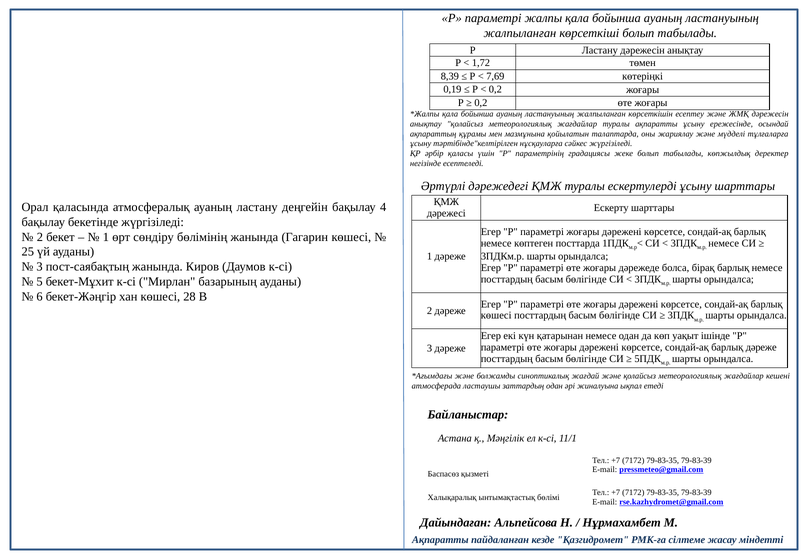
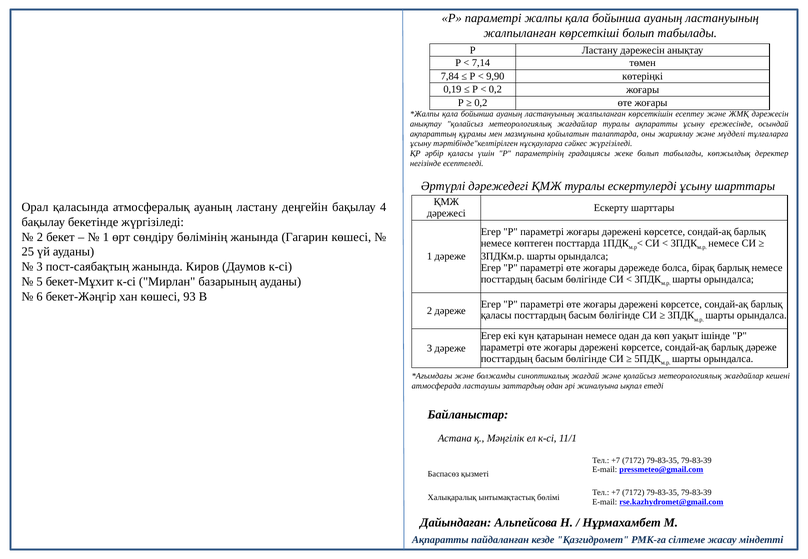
1,72: 1,72 -> 7,14 (481, 63)
8,39: 8,39 -> 7,84 (450, 76)
7,69: 7,69 -> 9,90 (495, 76)
28: 28 -> 93 (189, 297)
көшесі: көшесі -> қаласы (496, 316)
